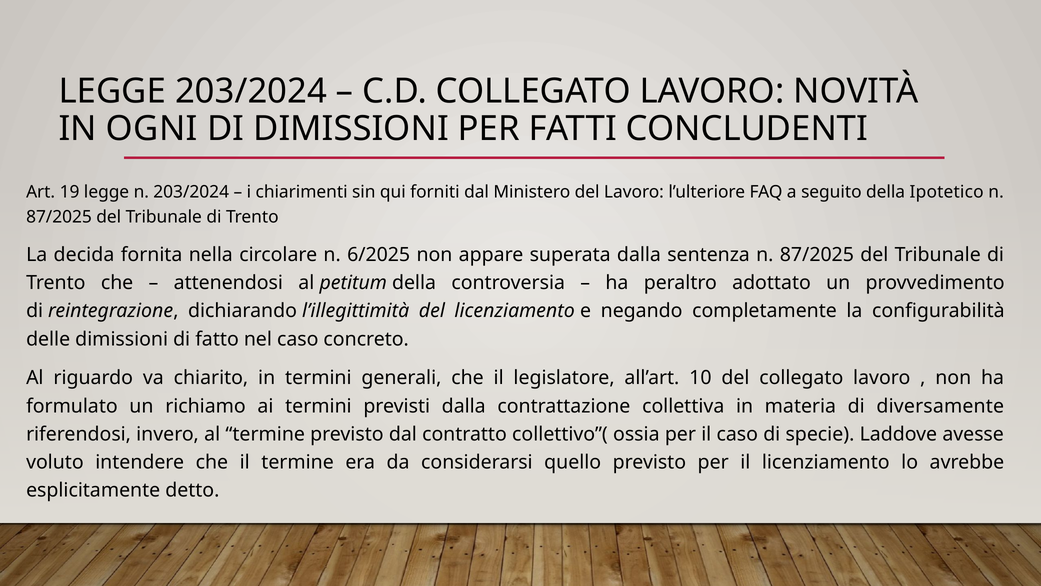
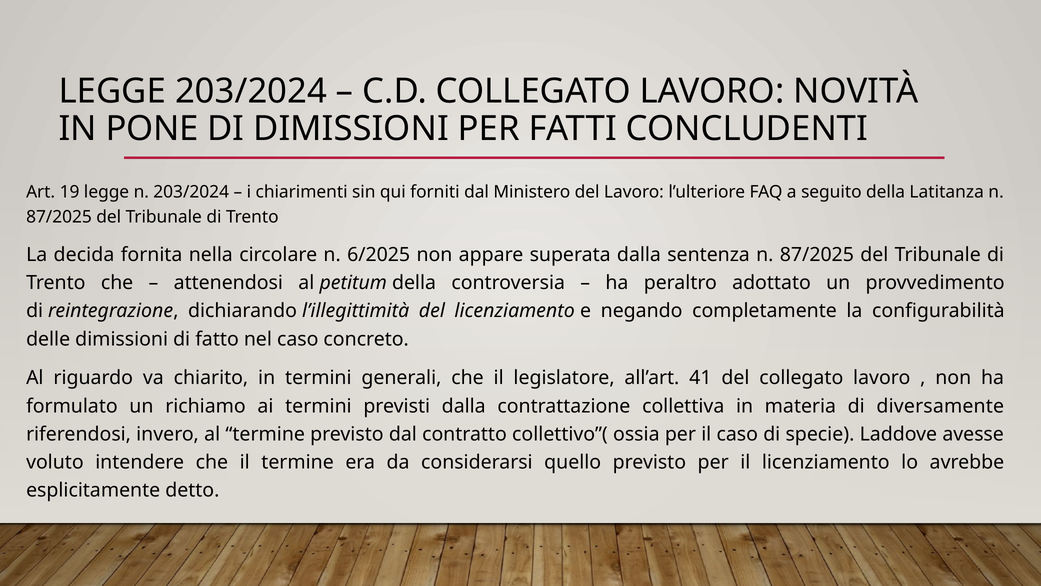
OGNI: OGNI -> PONE (152, 129)
Ipotetico: Ipotetico -> Latitanza (947, 192)
10: 10 -> 41 (700, 378)
